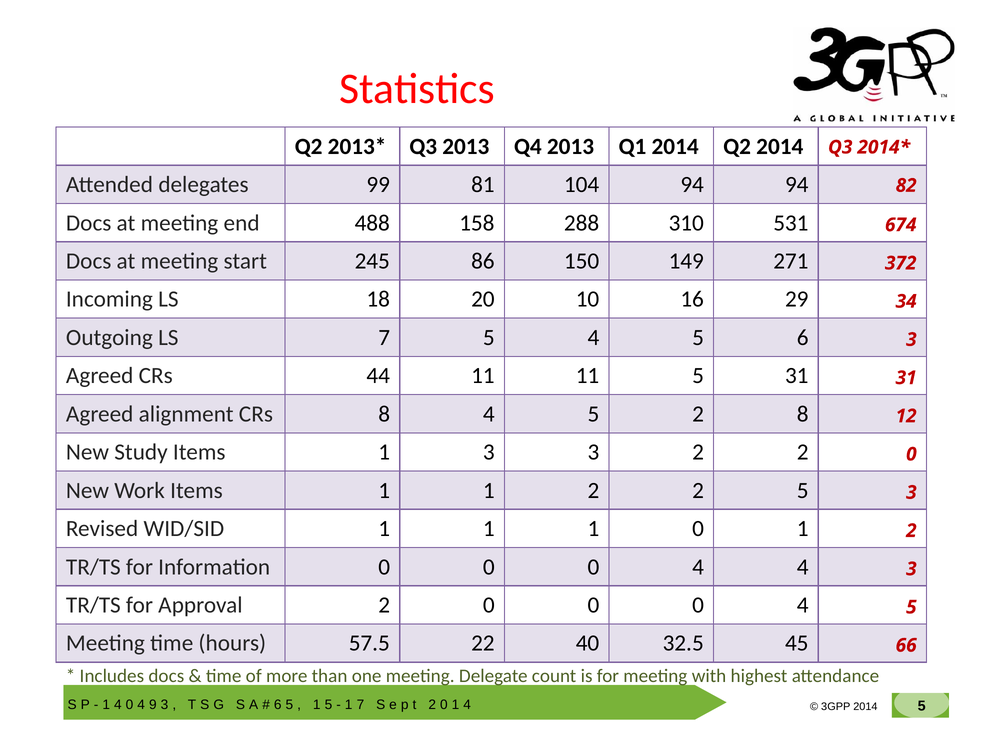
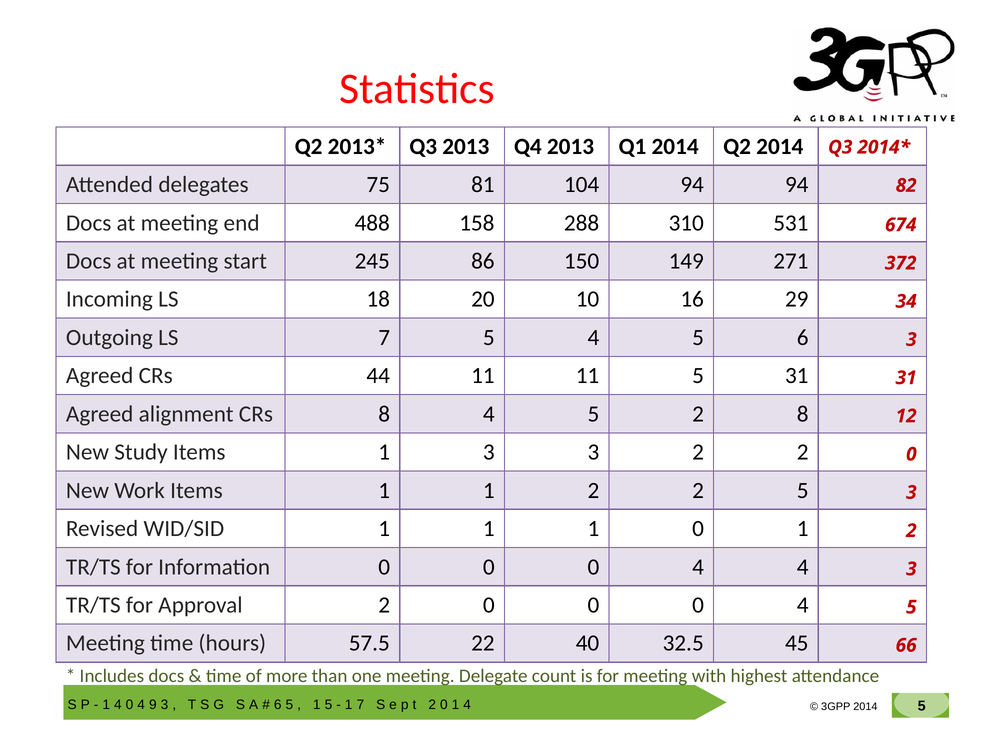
99: 99 -> 75 (378, 185)
